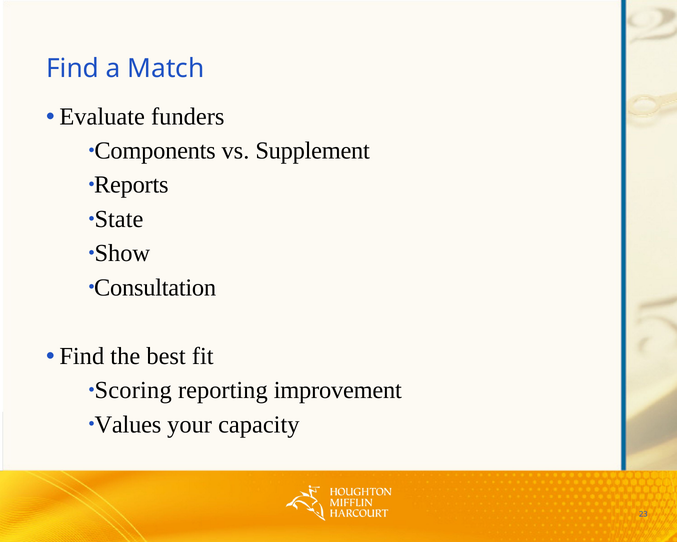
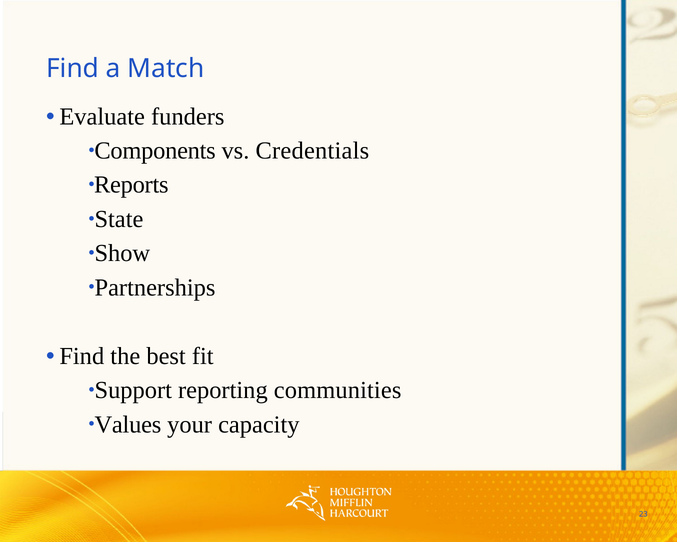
Supplement: Supplement -> Credentials (312, 151)
Consultation: Consultation -> Partnerships (155, 287)
Scoring: Scoring -> Support (133, 390)
improvement: improvement -> communities (338, 390)
